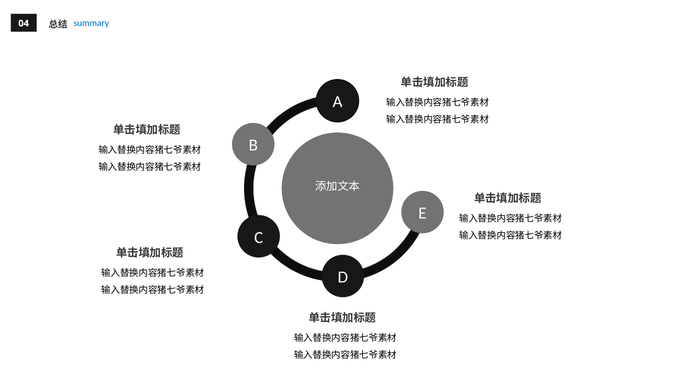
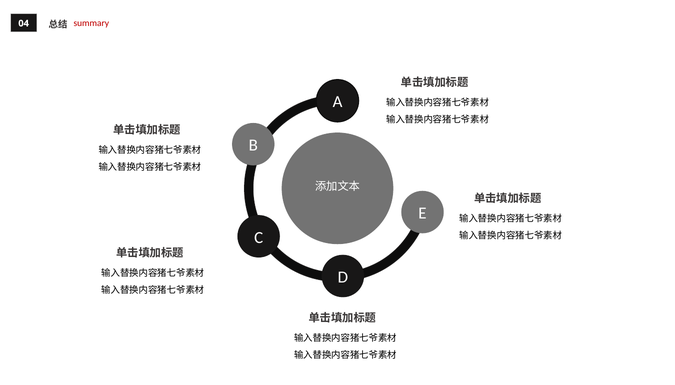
summary colour: blue -> red (91, 23)
